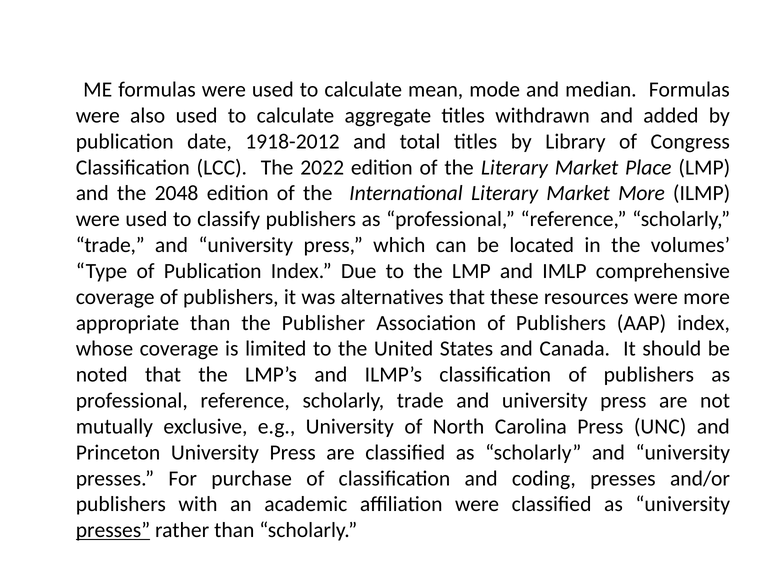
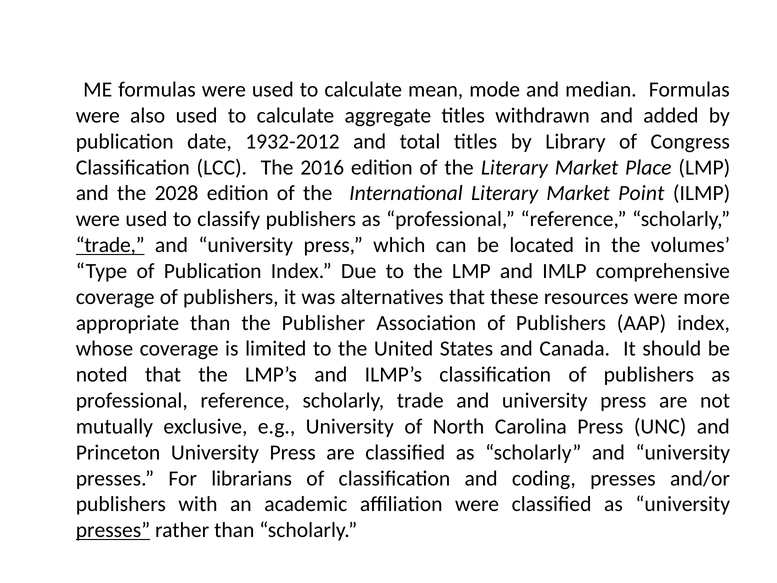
1918-2012: 1918-2012 -> 1932-2012 (292, 141)
2022: 2022 -> 2016 (322, 167)
2048: 2048 -> 2028 (177, 193)
Market More: More -> Point (641, 193)
trade underline: none -> present (110, 245)
purchase: purchase -> librarians (252, 478)
